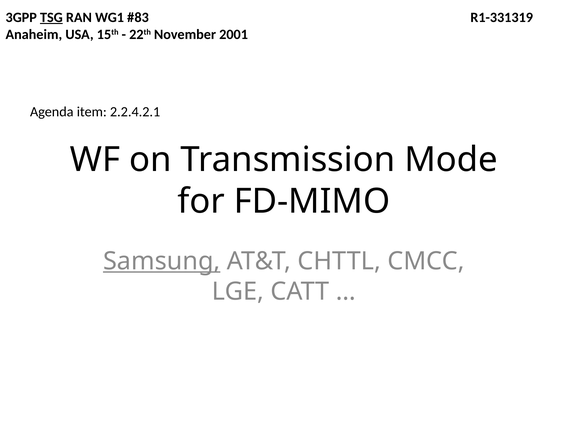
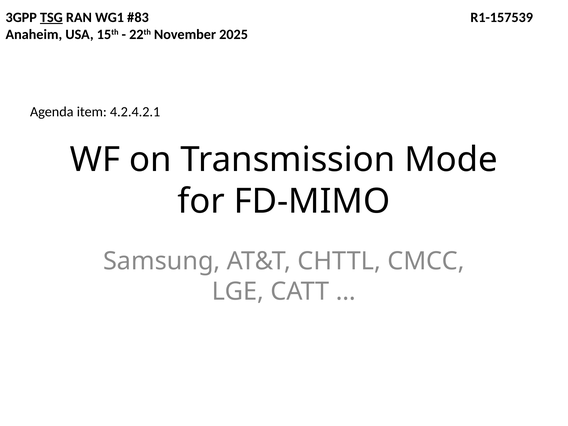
R1-331319: R1-331319 -> R1-157539 (502, 17)
2001: 2001 -> 2025 (234, 34)
2.2.4.2.1: 2.2.4.2.1 -> 4.2.4.2.1 (135, 112)
Samsung underline: present -> none (162, 261)
